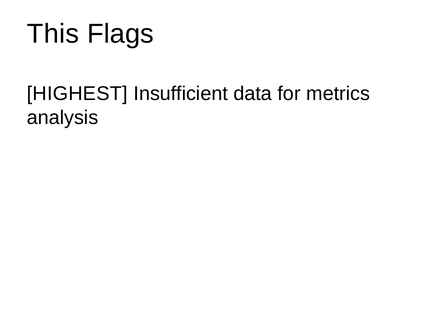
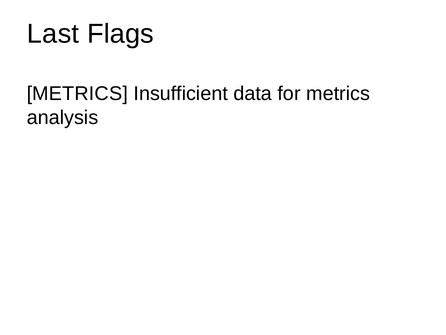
This: This -> Last (53, 34)
HIGHEST: HIGHEST -> METRICS (77, 94)
